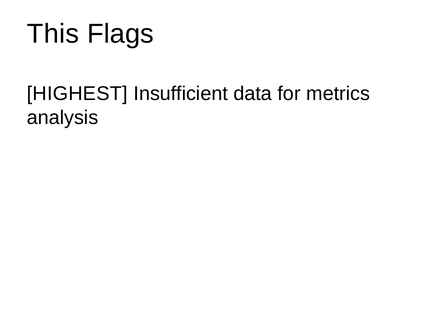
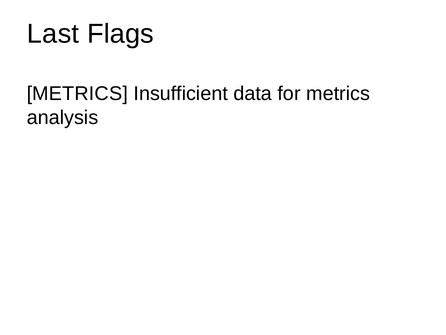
This: This -> Last (53, 34)
HIGHEST: HIGHEST -> METRICS (77, 94)
